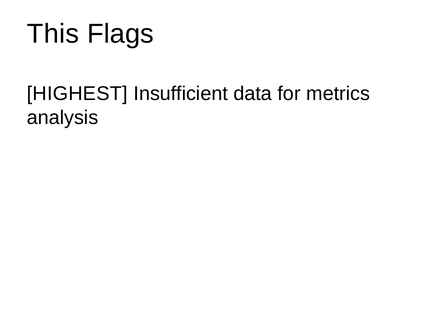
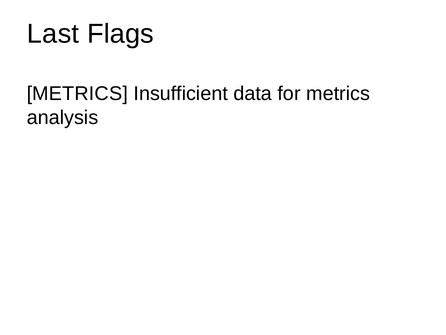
This: This -> Last (53, 34)
HIGHEST: HIGHEST -> METRICS (77, 94)
